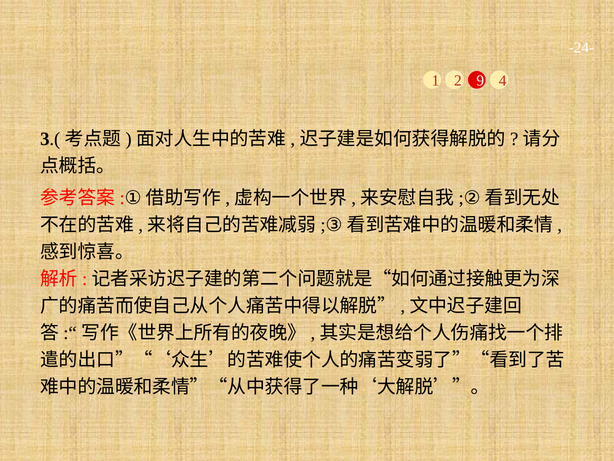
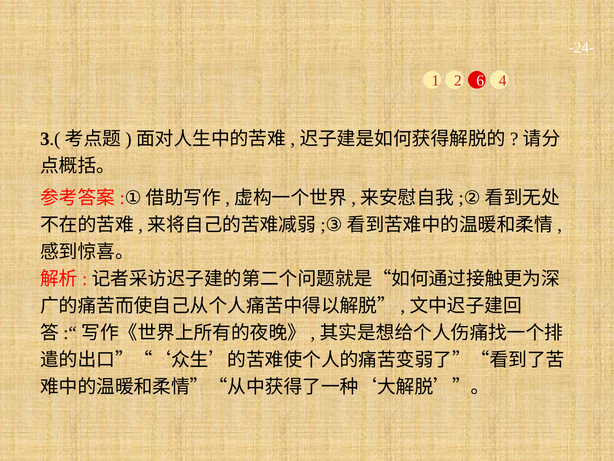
9: 9 -> 6 (480, 81)
